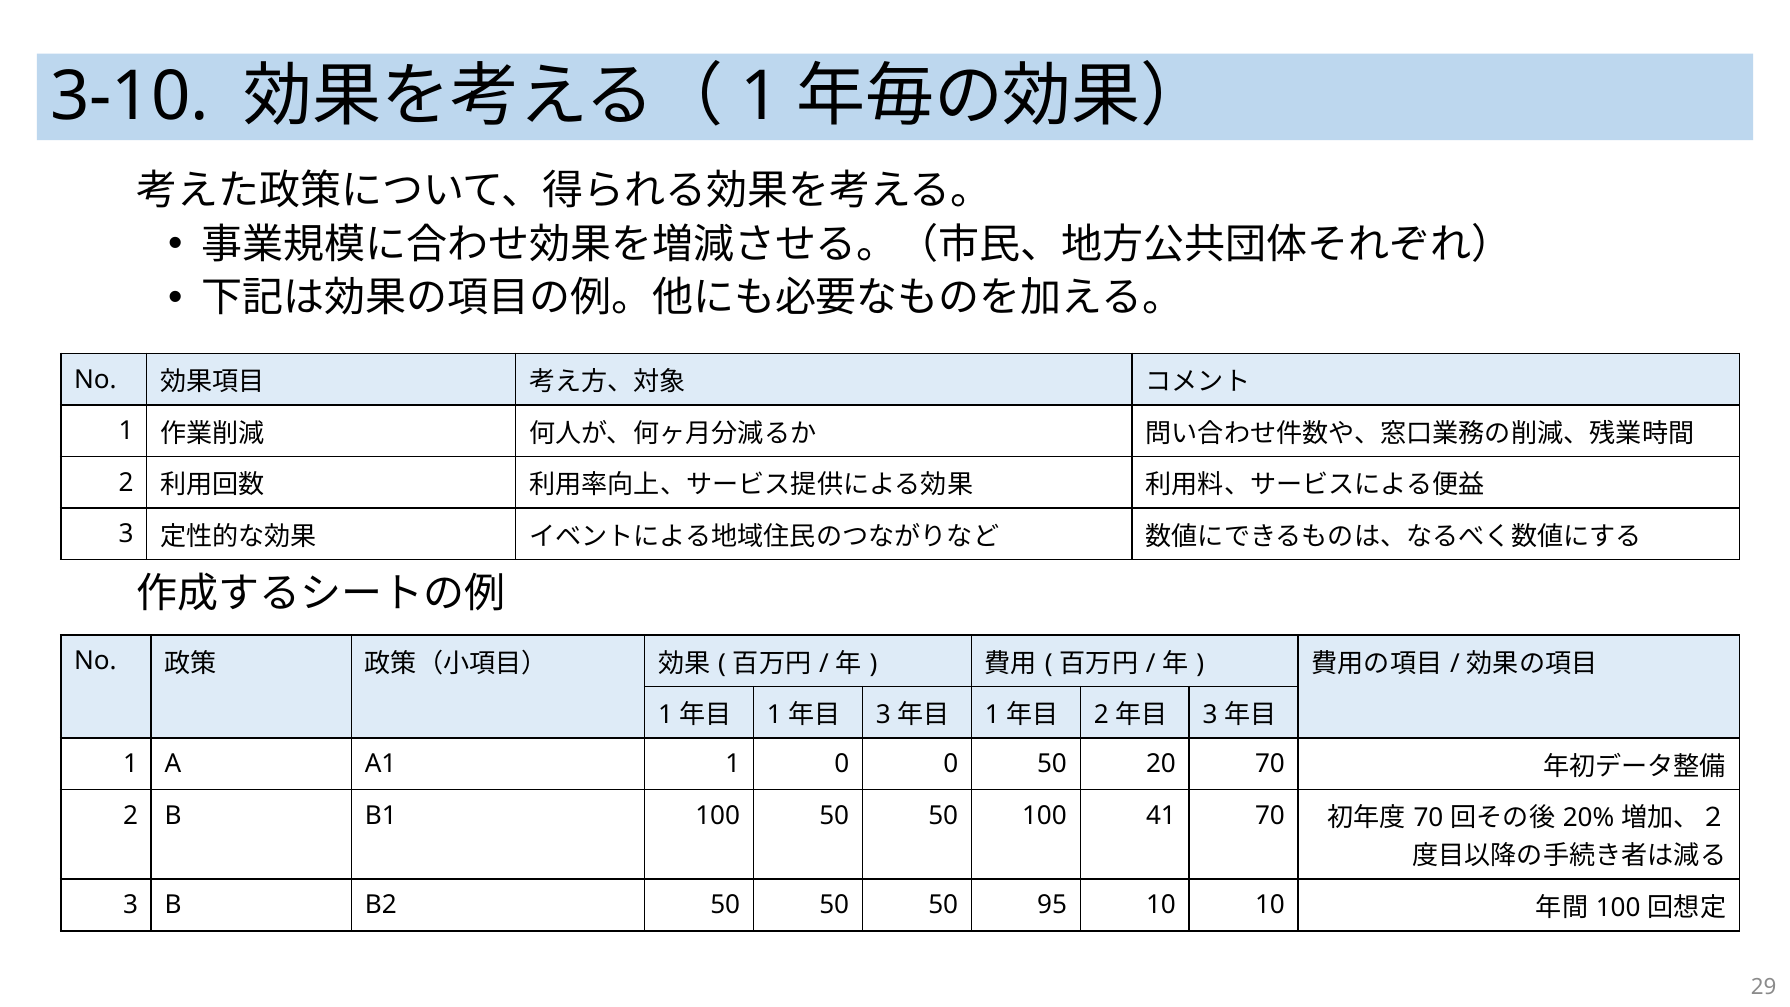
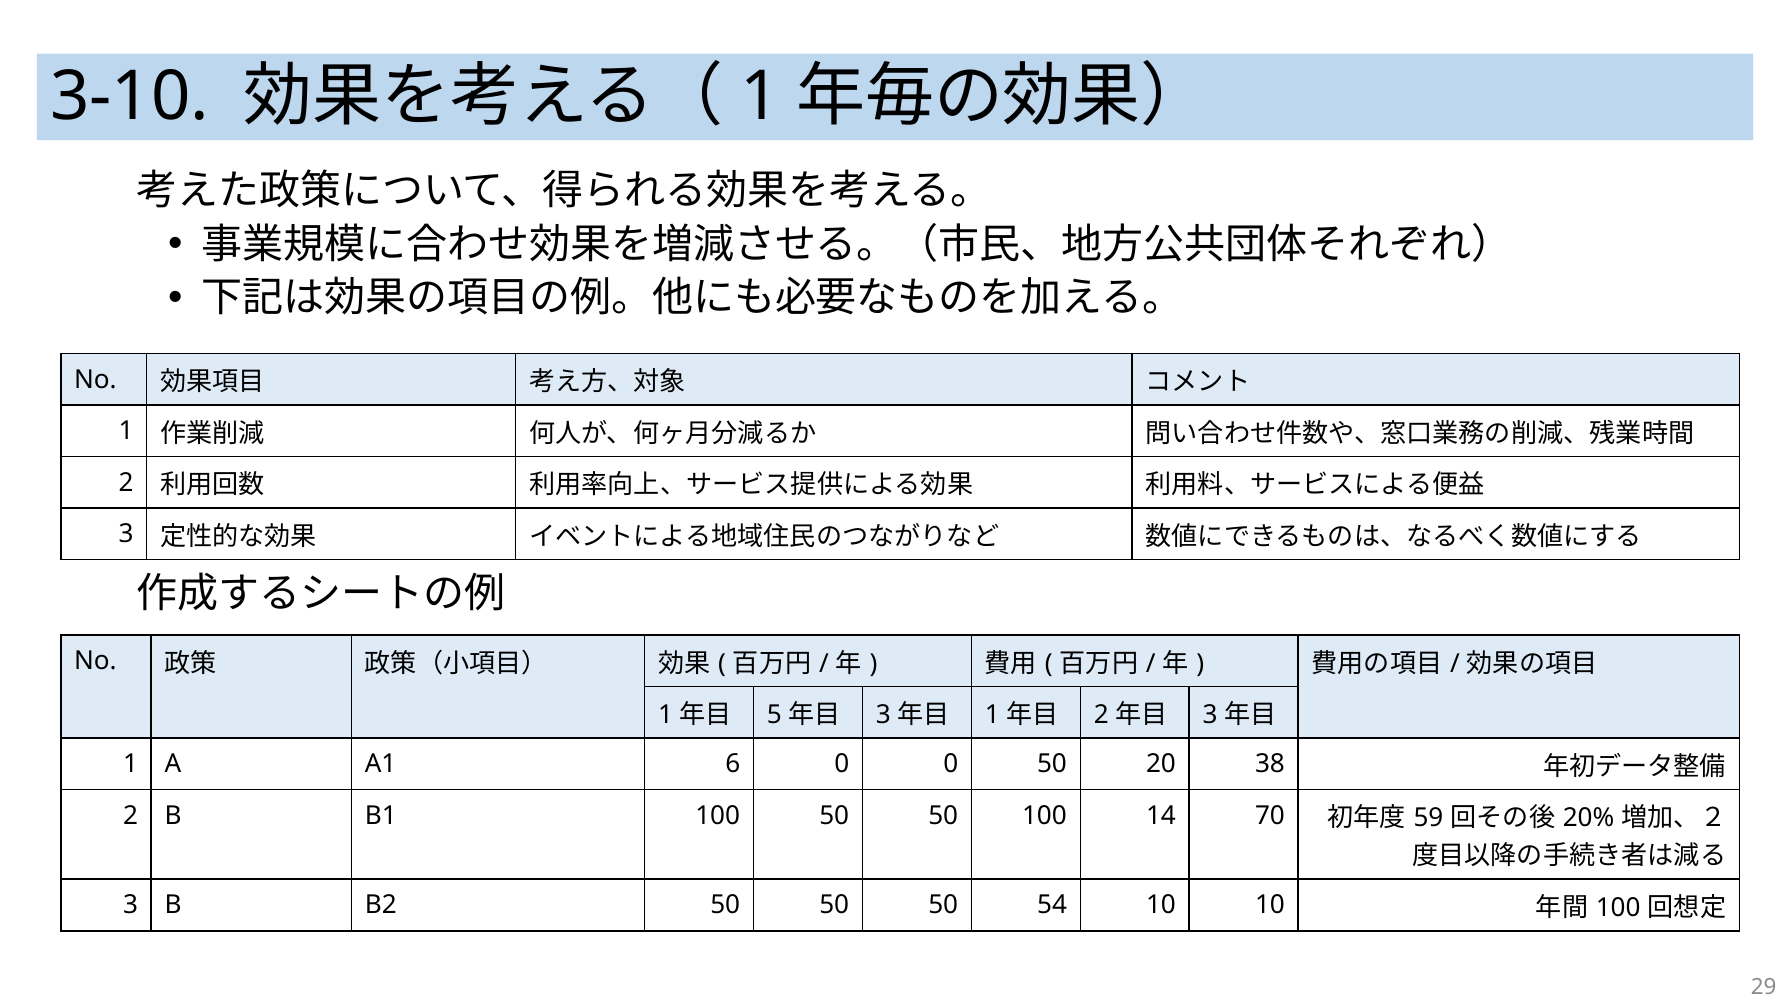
1: 1 -> 5 (774, 715)
A1 1: 1 -> 6 (733, 764)
20 70: 70 -> 38 (1270, 764)
41: 41 -> 14 (1161, 816)
70: 70 -> 59 (1429, 818)
95: 95 -> 54 (1052, 905)
